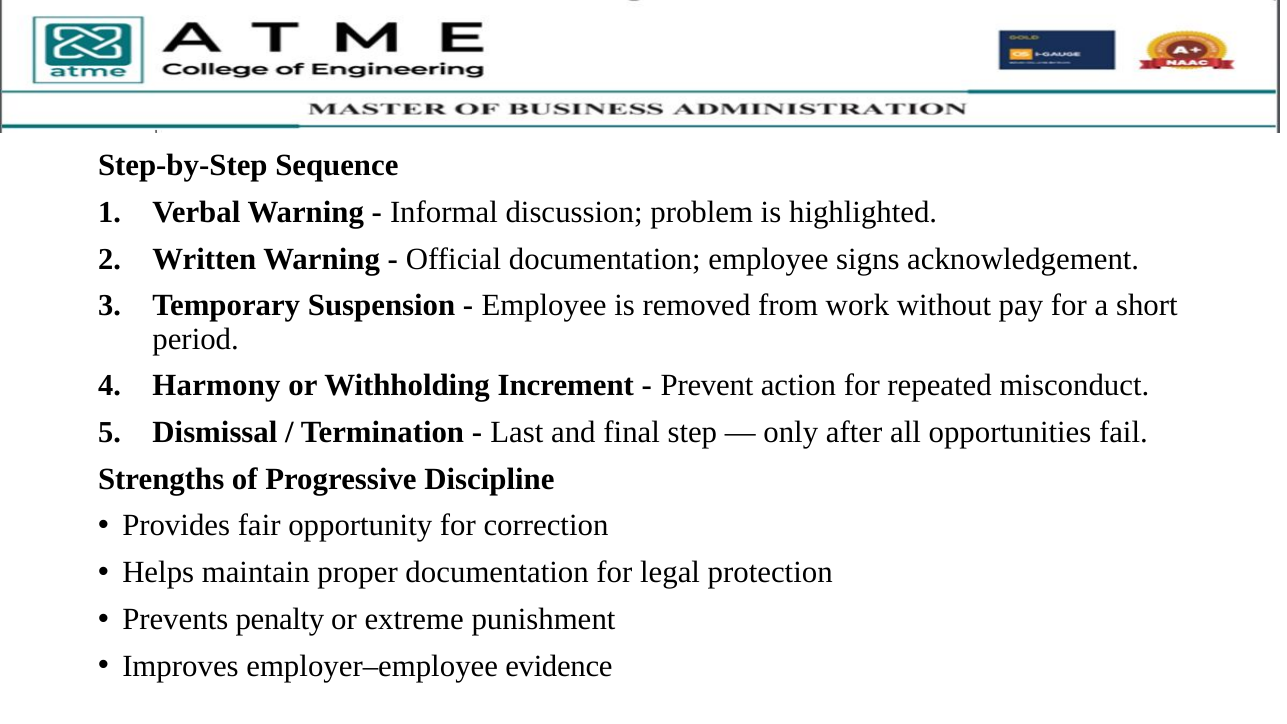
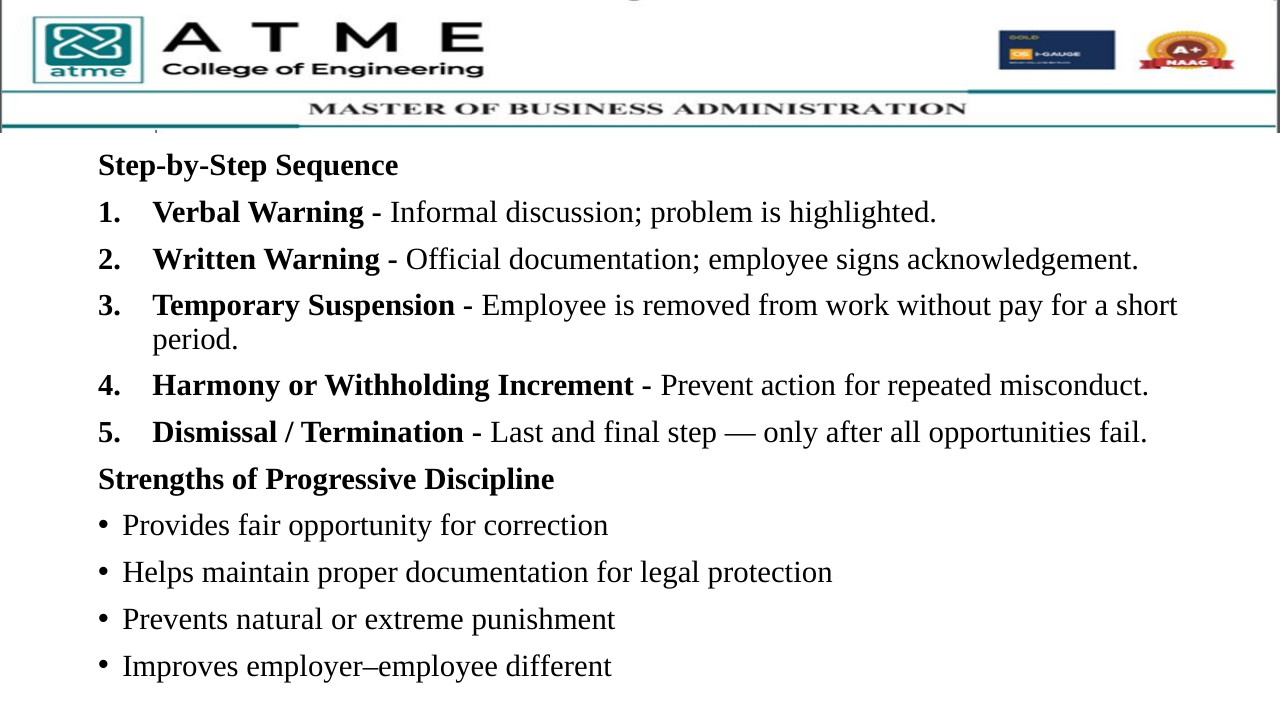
penalty: penalty -> natural (280, 619)
evidence: evidence -> different (559, 666)
